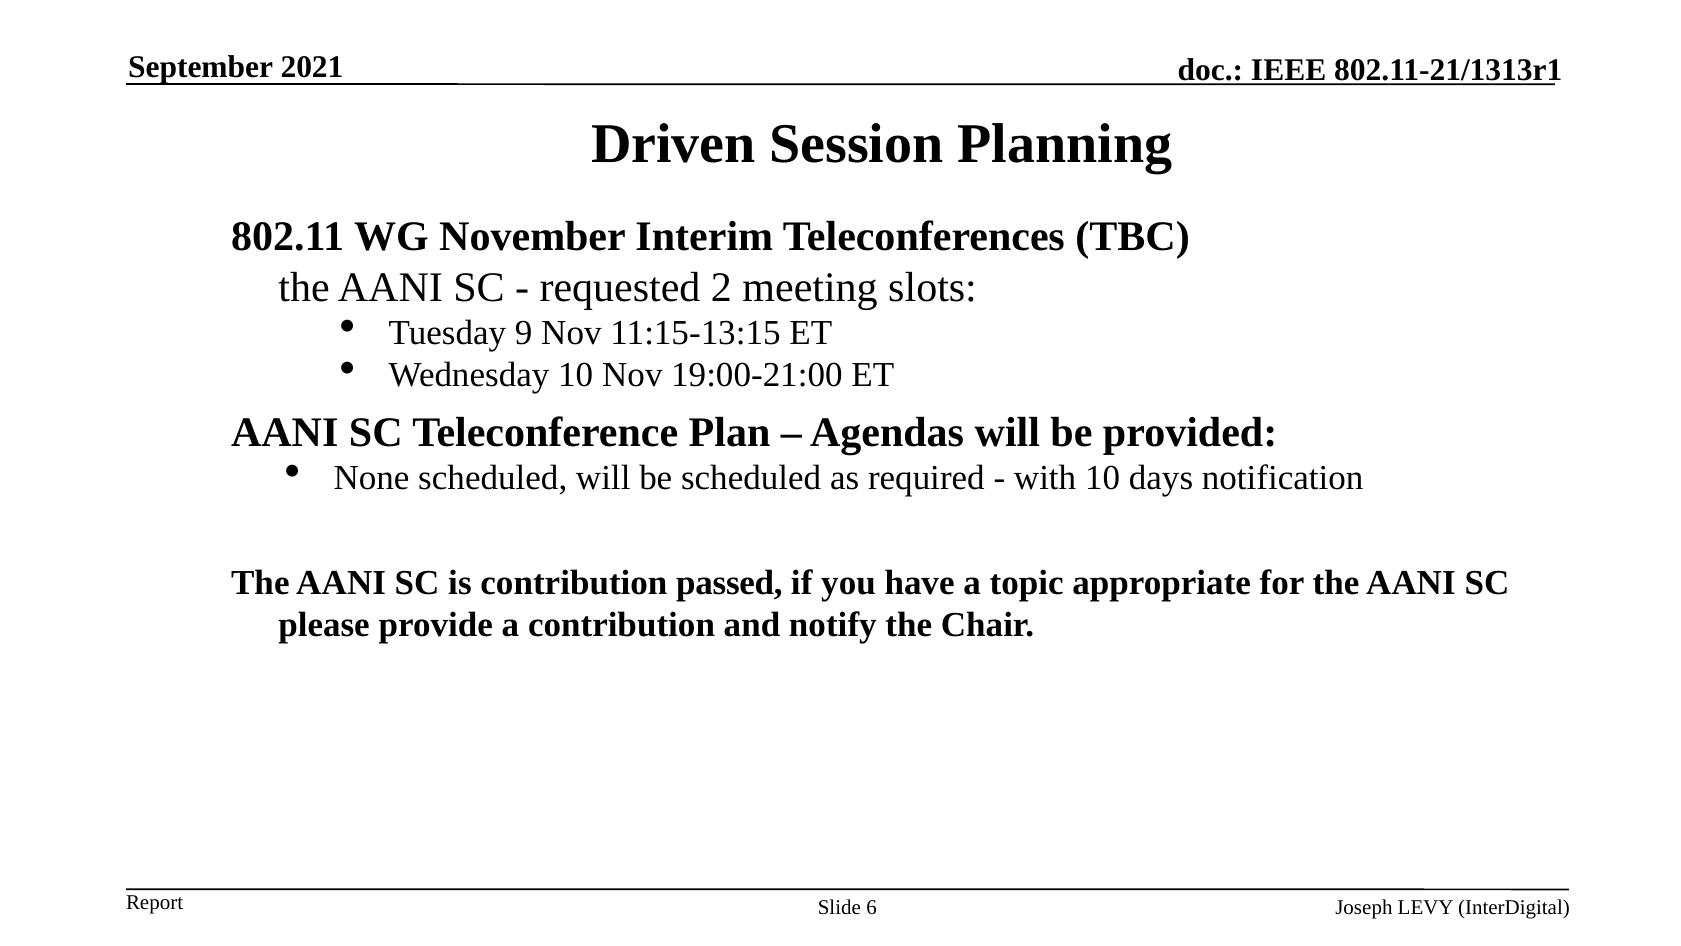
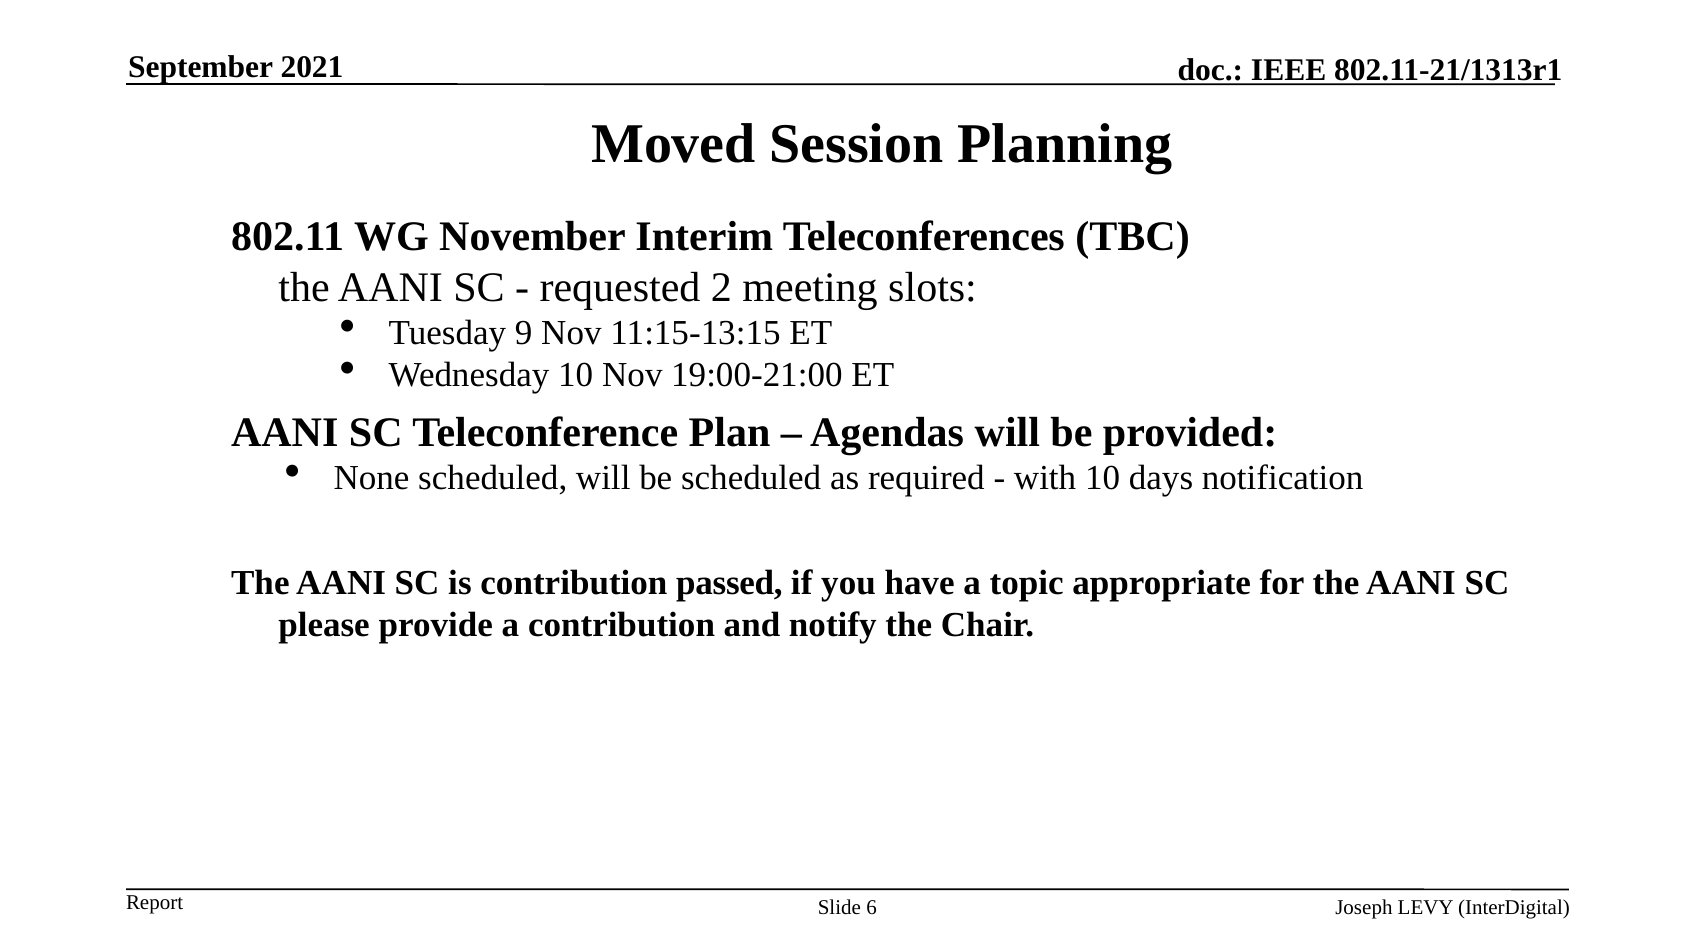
Driven: Driven -> Moved (674, 144)
